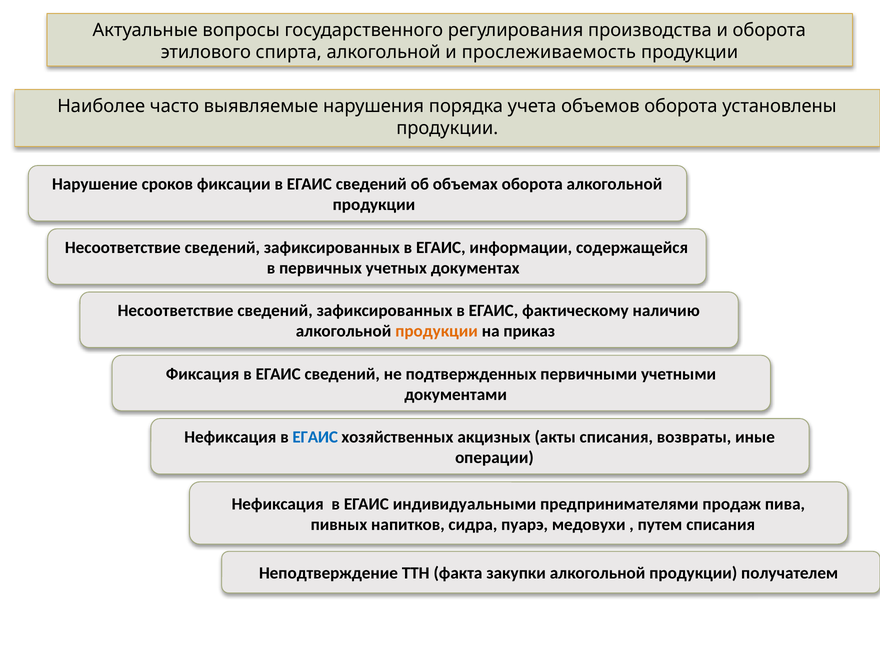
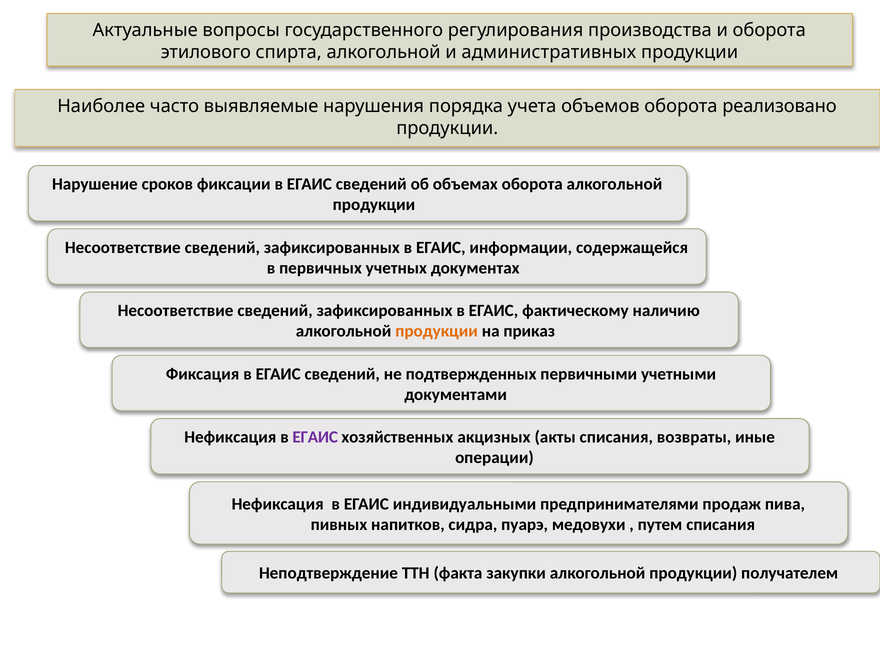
прослеживаемость: прослеживаемость -> административных (549, 52)
установлены: установлены -> реализовано (779, 106)
ЕГАИС colour: blue -> purple (315, 437)
